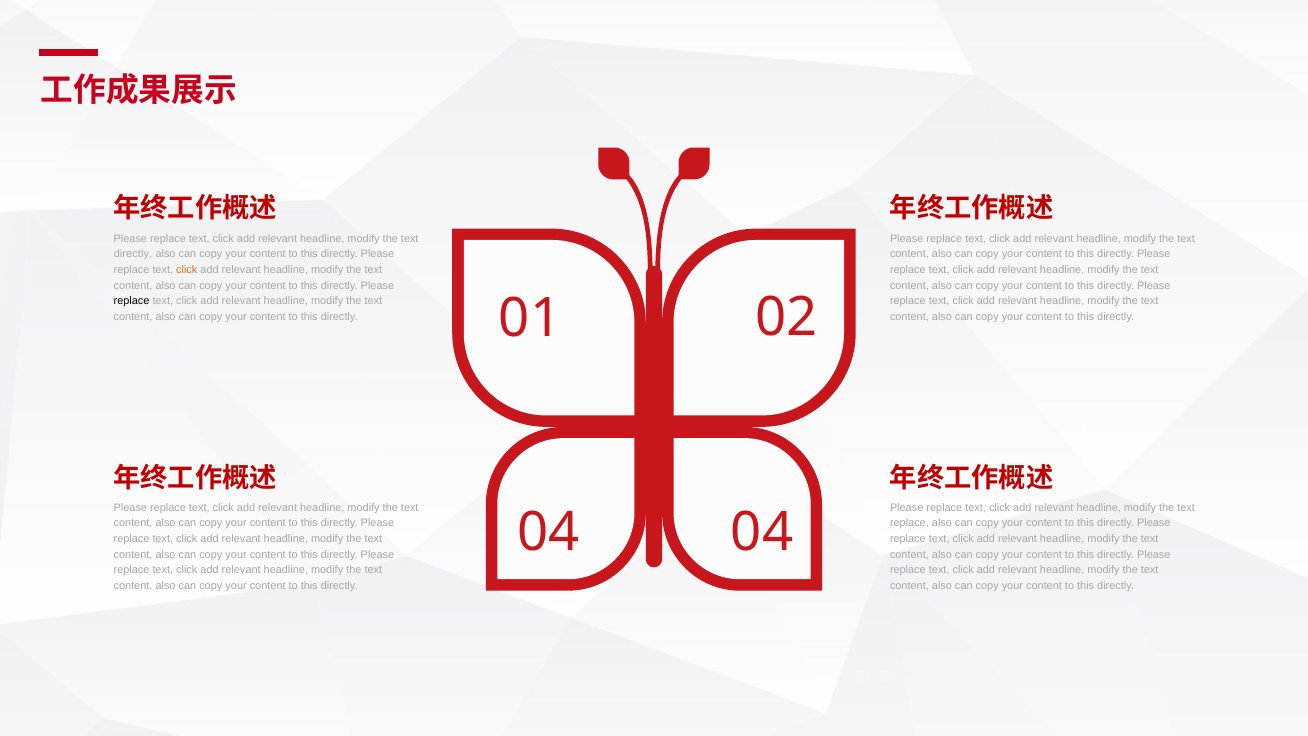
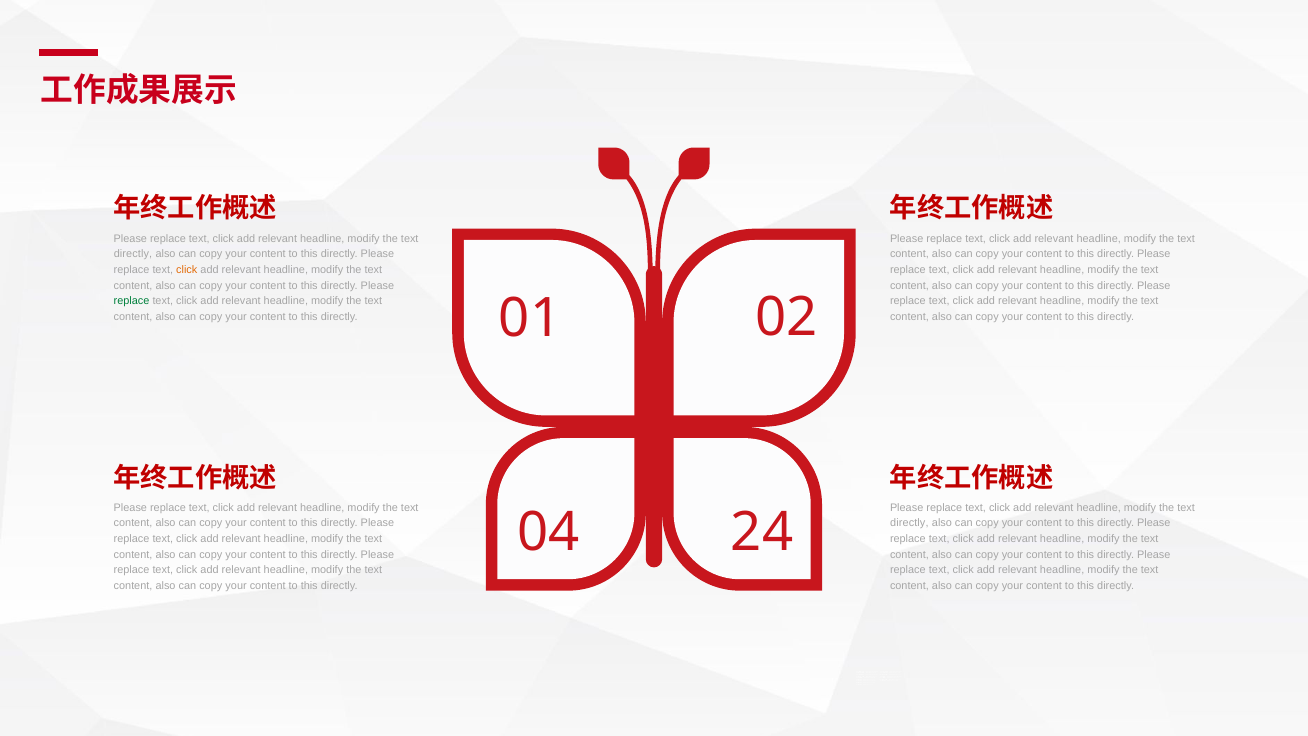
replace colour: black -> green (132, 301)
04 04: 04 -> 24 (762, 533)
replace: replace -> directly (909, 523)
